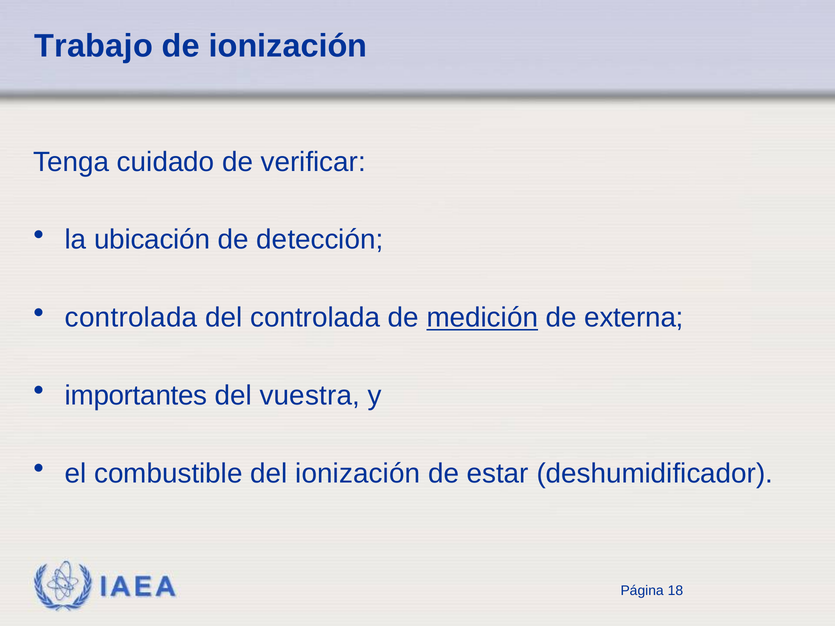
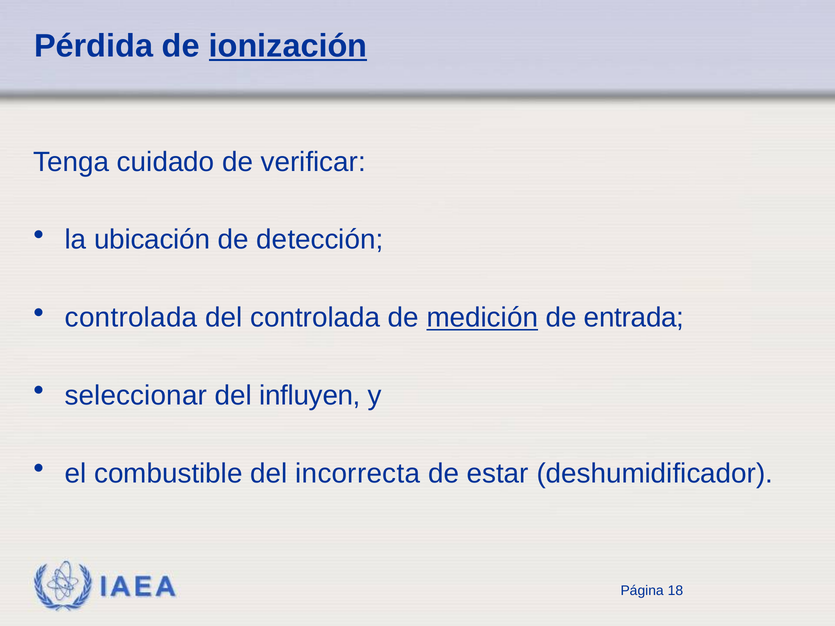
Trabajo: Trabajo -> Pérdida (94, 46)
ionización underline: none -> present (288, 46)
externa: externa -> entrada (634, 318)
importantes: importantes -> seleccionar (136, 396)
vuestra: vuestra -> influyen (310, 396)
del ionización: ionización -> incorrecta (358, 474)
